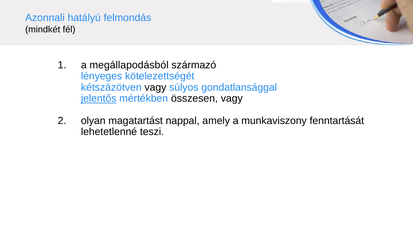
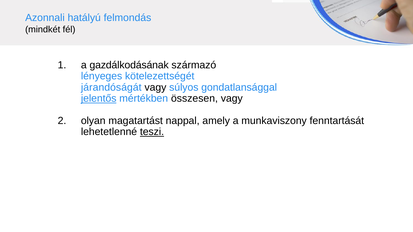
megállapodásból: megállapodásból -> gazdálkodásának (129, 65)
kétszázötven: kétszázötven -> járandóságát (111, 87)
teszi underline: none -> present (152, 132)
